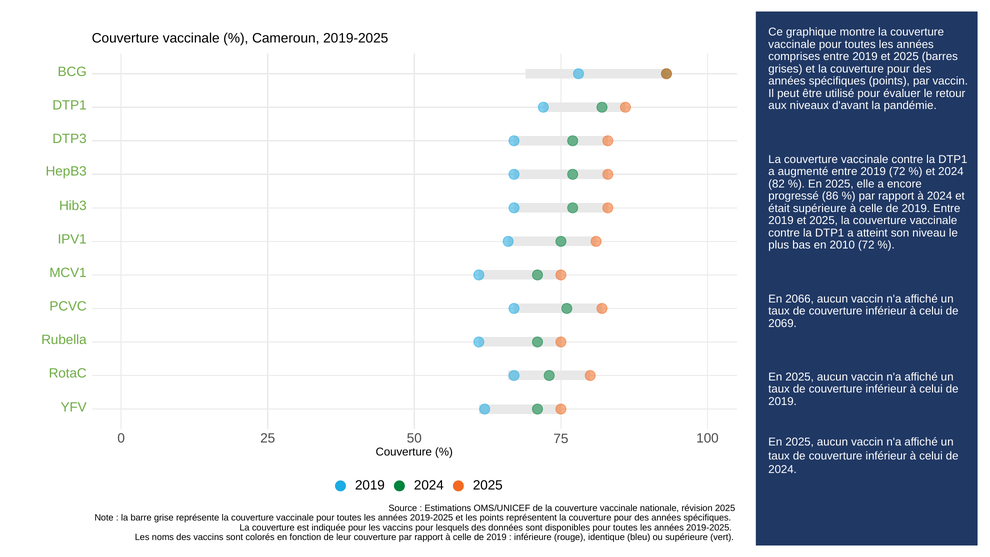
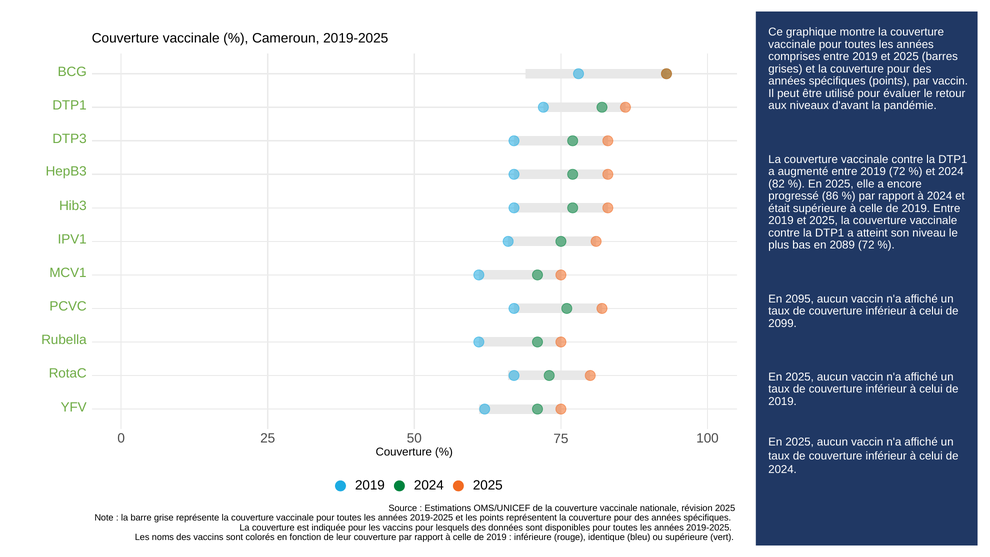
2010: 2010 -> 2089 (842, 245)
2066: 2066 -> 2095 (800, 299)
2069: 2069 -> 2099 (783, 323)
